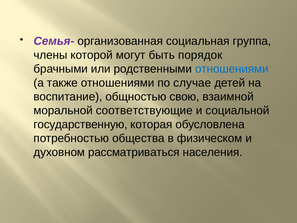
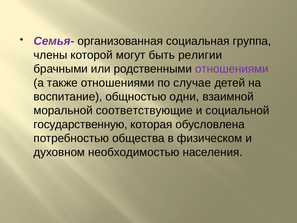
порядок: порядок -> религии (200, 55)
отношениями colour: blue -> purple (232, 69)
свою: свою -> одни (184, 97)
рассматриваться: рассматриваться -> необходимостью (134, 152)
